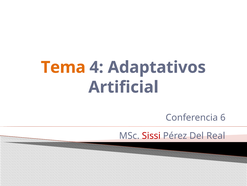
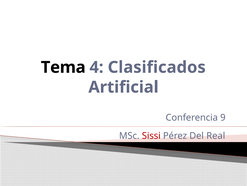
Tema colour: orange -> black (63, 67)
Adaptativos: Adaptativos -> Clasificados (157, 67)
6: 6 -> 9 (223, 117)
